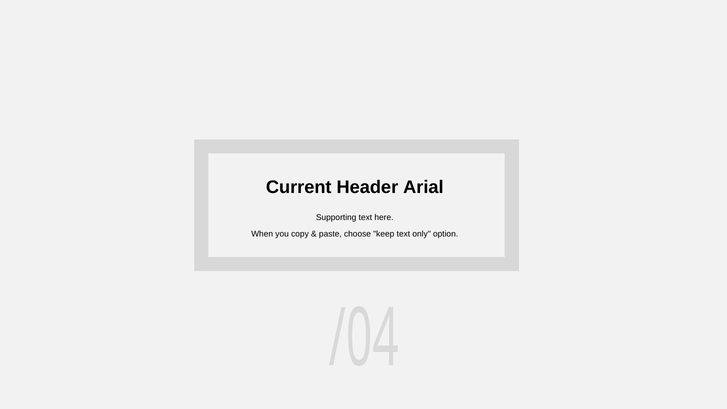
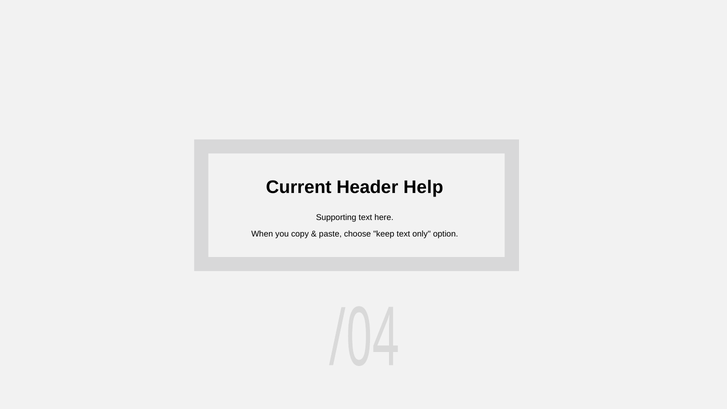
Arial: Arial -> Help (423, 187)
